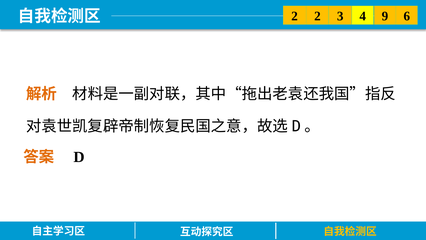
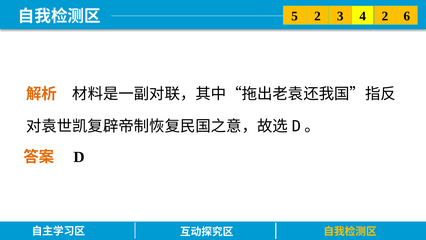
2: 2 -> 5 (295, 16)
3 9: 9 -> 2 (385, 16)
